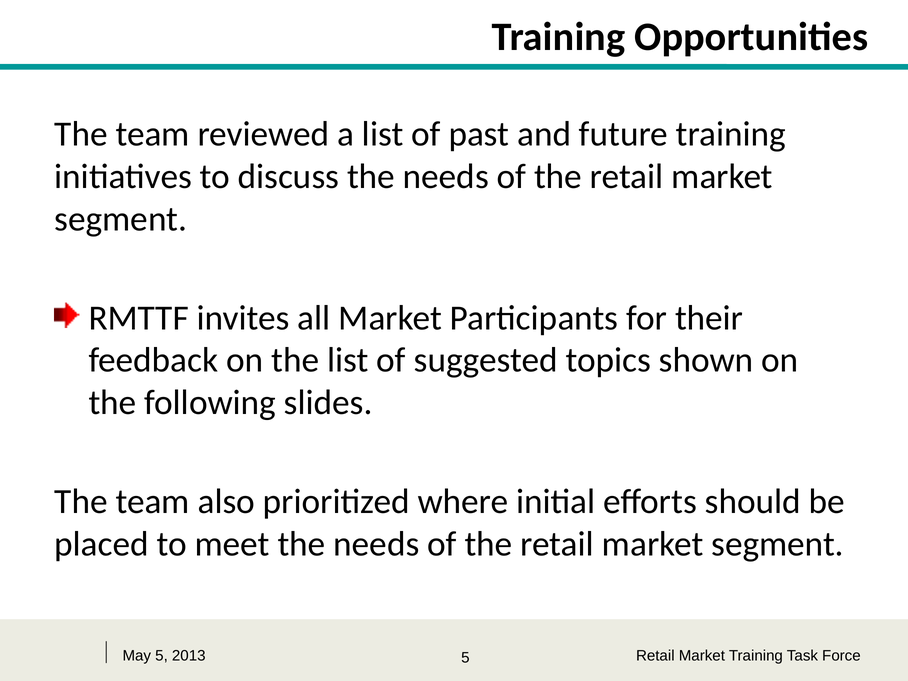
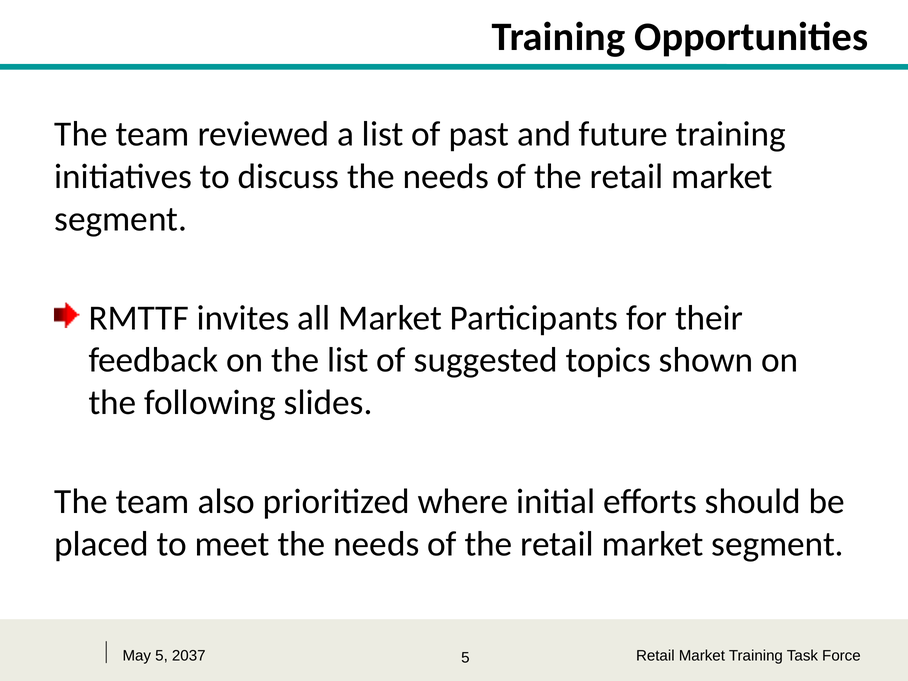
2013: 2013 -> 2037 (189, 656)
